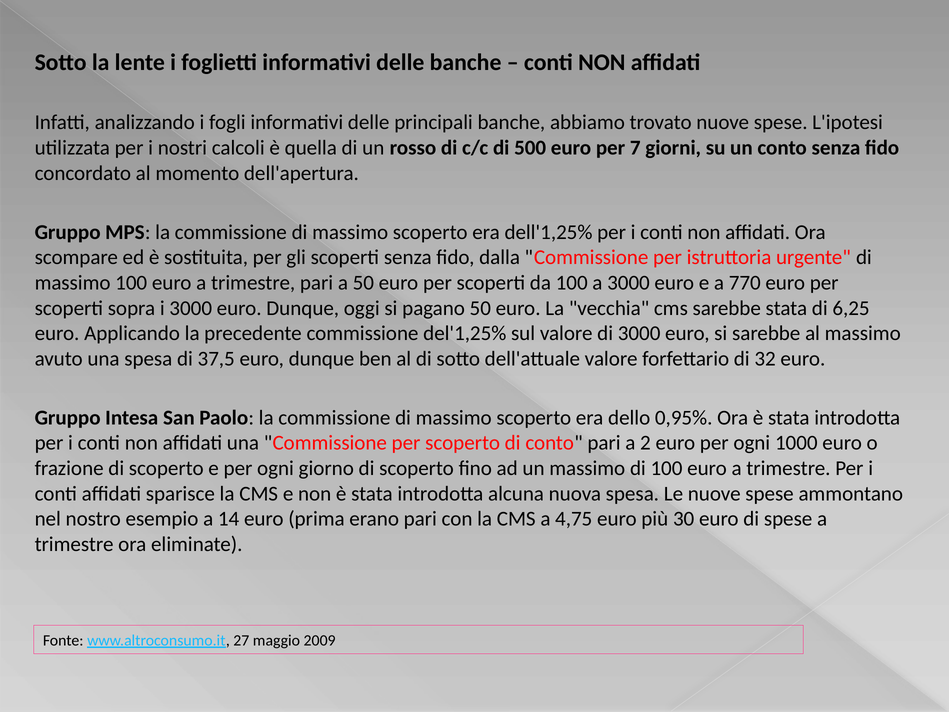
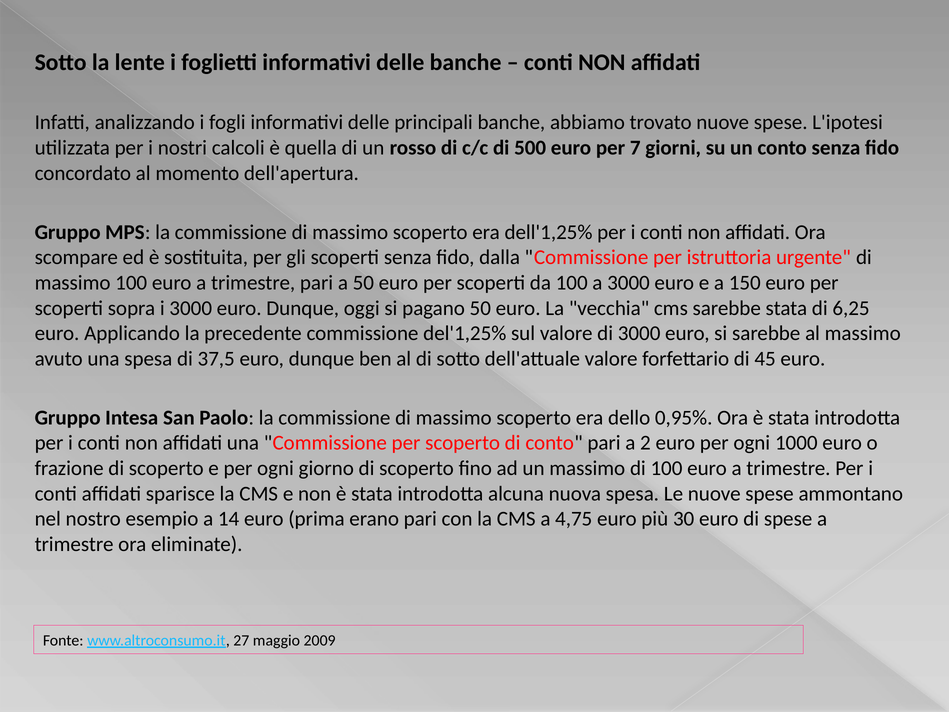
770: 770 -> 150 (745, 283)
32: 32 -> 45 (765, 359)
